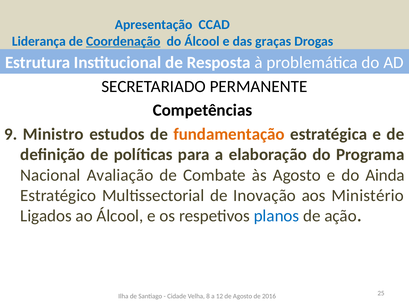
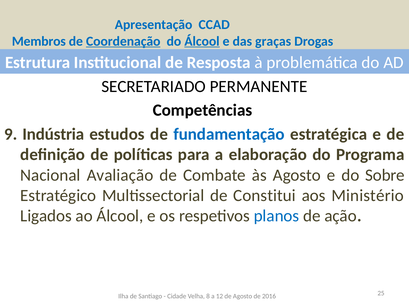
Liderança: Liderança -> Membros (39, 41)
Álcool underline: none -> present (202, 41)
Ministro: Ministro -> Indústria (53, 134)
fundamentação colour: orange -> blue (229, 134)
Ainda: Ainda -> Sobre (385, 175)
Inovação: Inovação -> Constitui (265, 195)
